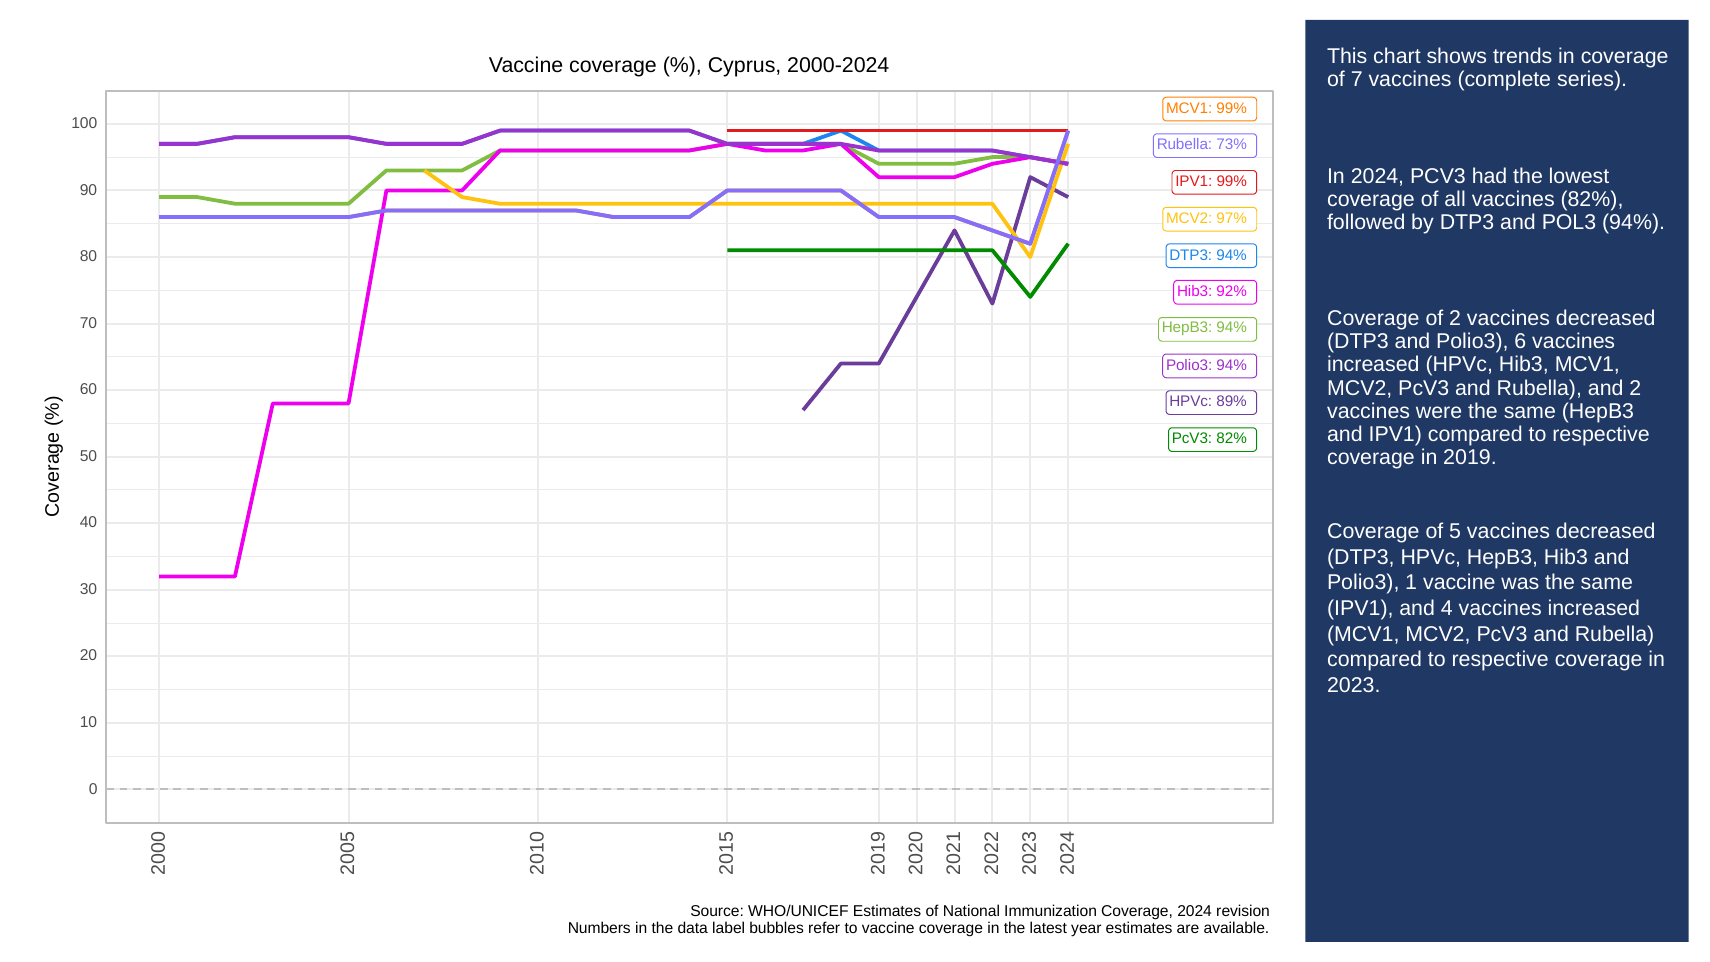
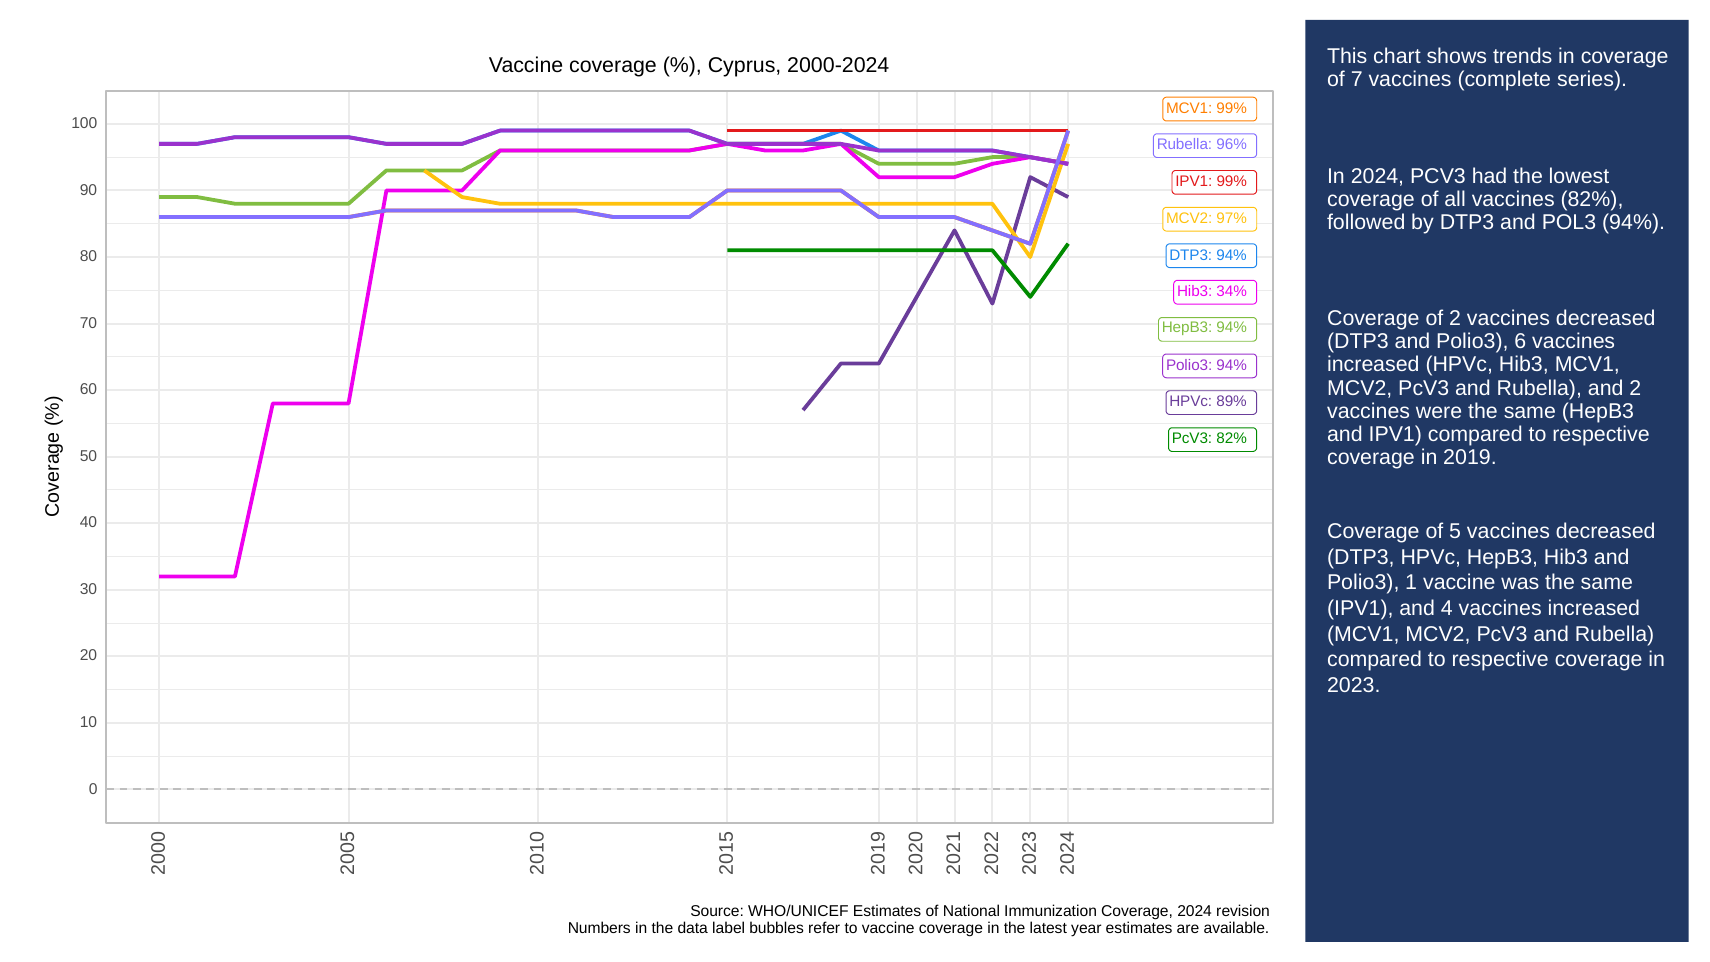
73%: 73% -> 96% (1232, 145)
92%: 92% -> 34% (1232, 291)
